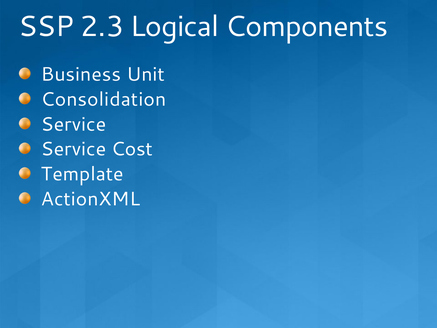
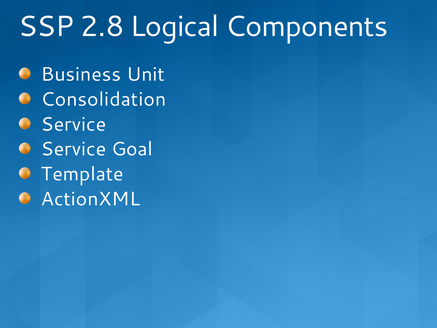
2.3: 2.3 -> 2.8 (102, 26)
Cost: Cost -> Goal (132, 149)
